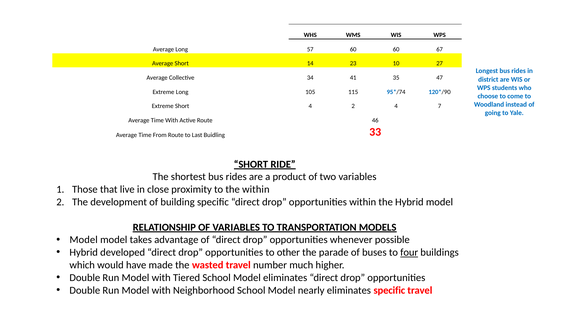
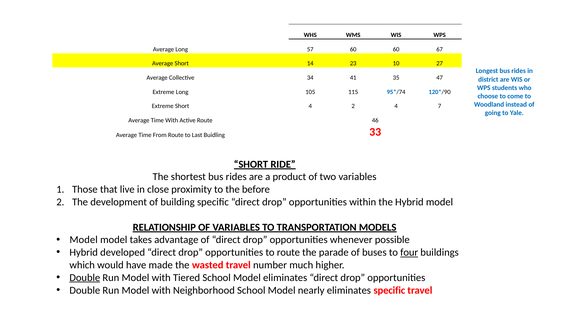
the within: within -> before (256, 190)
to other: other -> route (288, 253)
Double underline: none -> present (85, 278)
